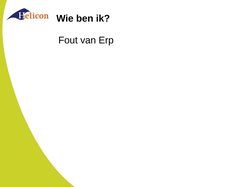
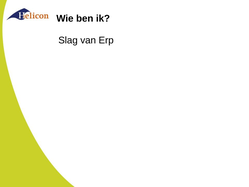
Fout: Fout -> Slag (68, 40)
